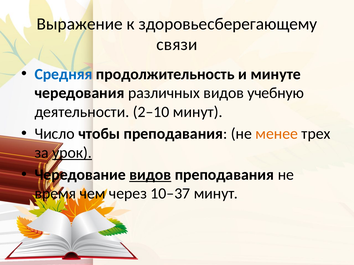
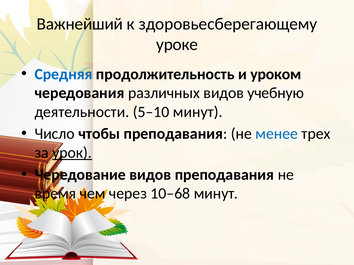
Выражение: Выражение -> Важнейший (80, 24)
связи: связи -> уроке (177, 45)
минуте: минуте -> уроком (276, 74)
2–10: 2–10 -> 5–10 (151, 112)
менее colour: orange -> blue (277, 134)
видов underline: present -> none (150, 175)
10–37: 10–37 -> 10–68 (170, 194)
